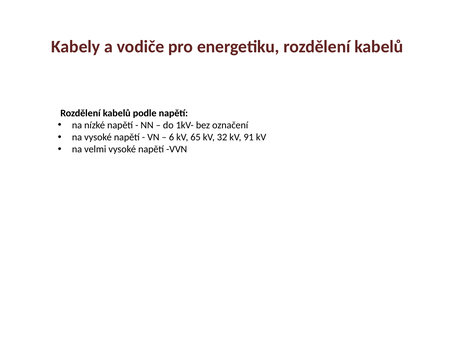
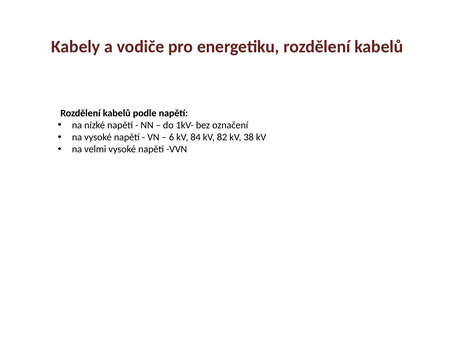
65: 65 -> 84 (196, 137)
32: 32 -> 82 (222, 137)
91: 91 -> 38 (249, 137)
